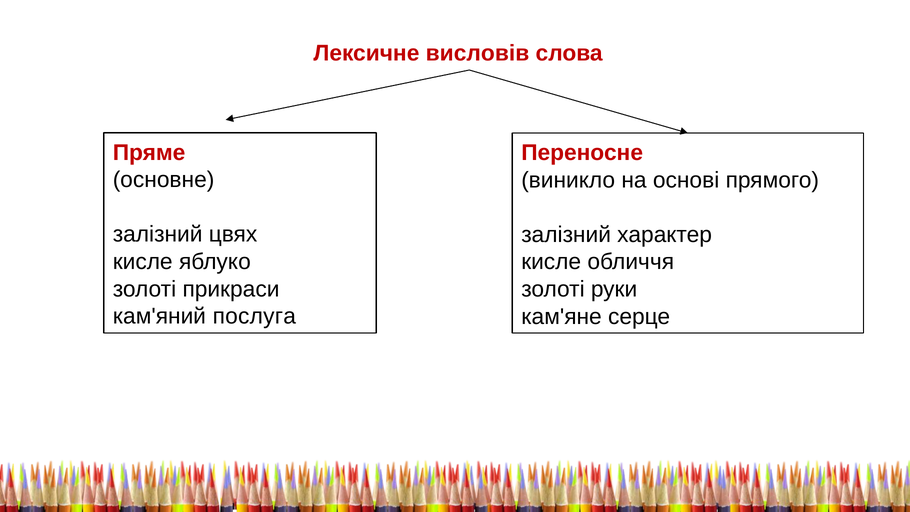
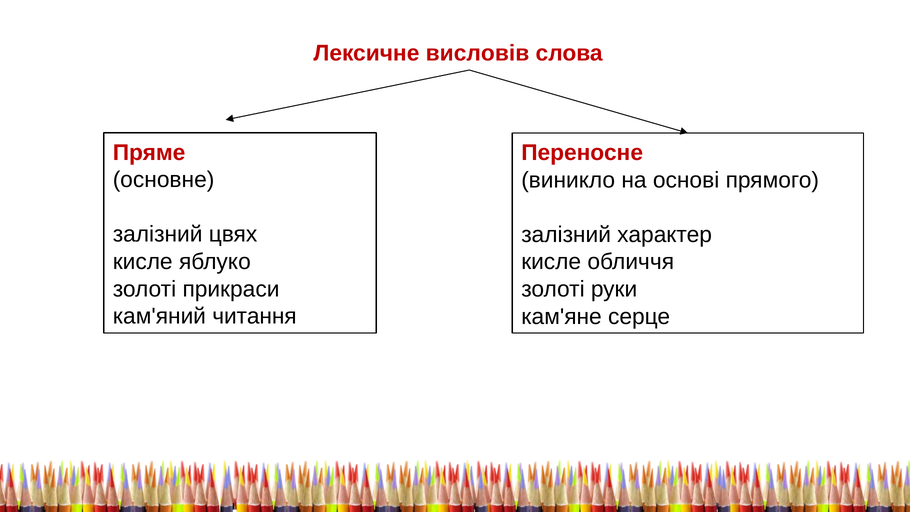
послуга: послуга -> читання (254, 316)
